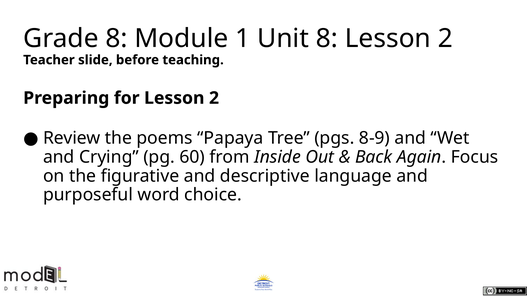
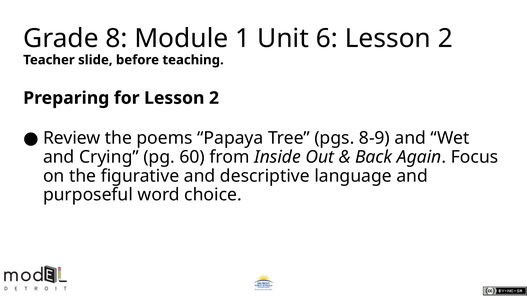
Unit 8: 8 -> 6 (327, 39)
